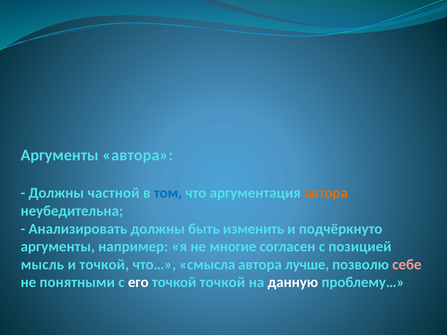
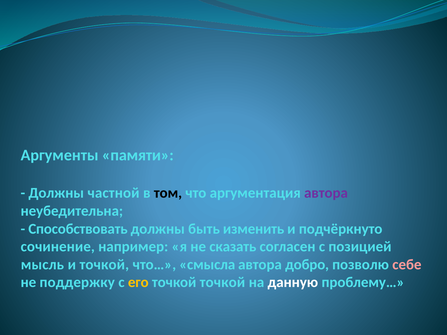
Аргументы автора: автора -> памяти (138, 155)
том colour: blue -> black (168, 193)
автора colour: orange -> purple (326, 193)
Анализировать: Анализировать -> Способствовать (78, 229)
аргументы: аргументы -> сочинение (58, 247)
многие: многие -> сказать (233, 247)
лучше: лучше -> добро (307, 265)
понятными: понятными -> поддержку (77, 283)
его colour: white -> yellow (138, 283)
